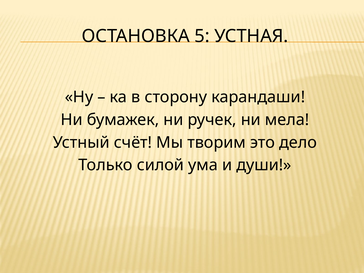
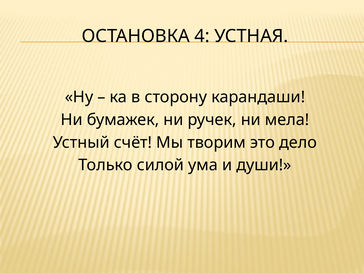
5: 5 -> 4 (202, 36)
